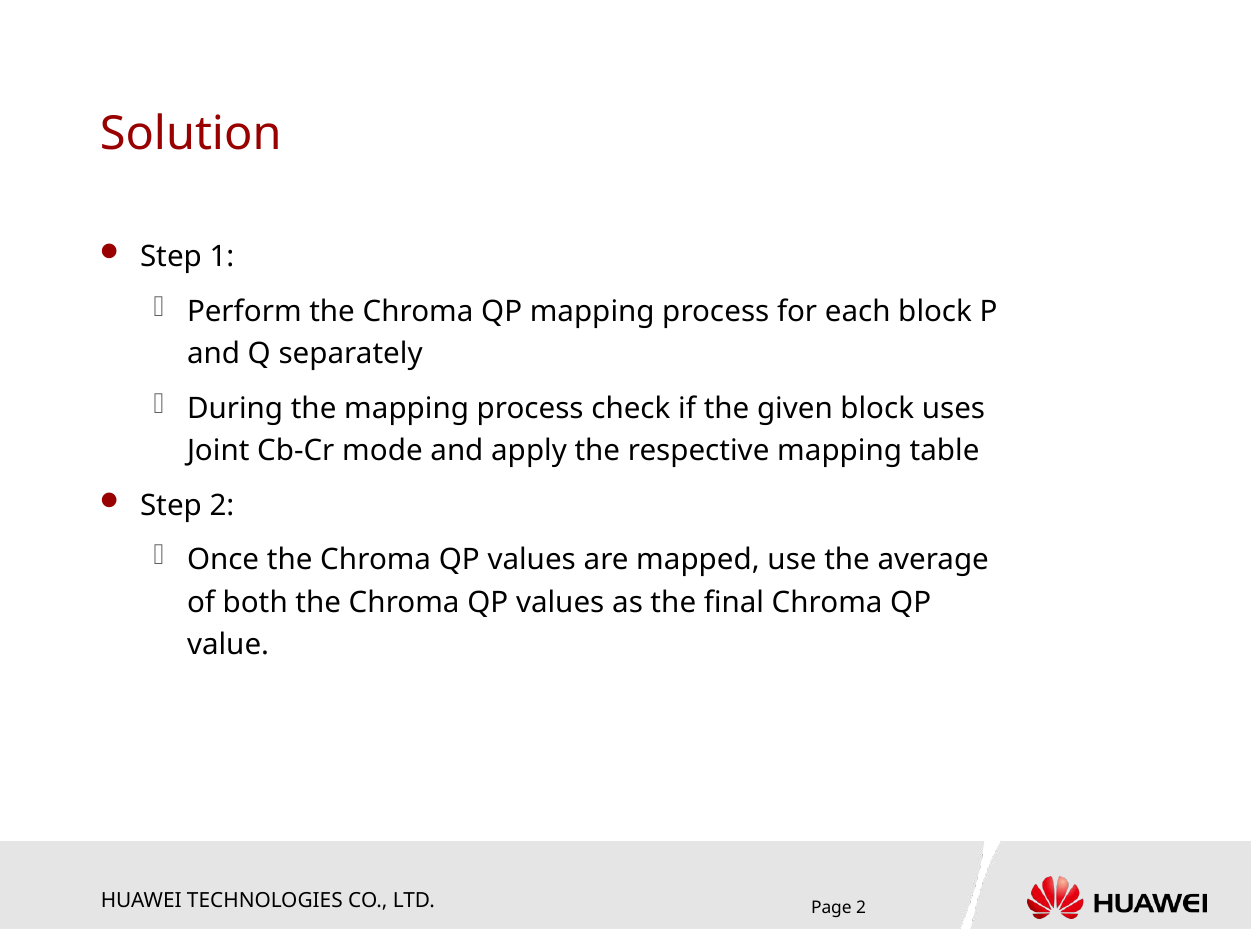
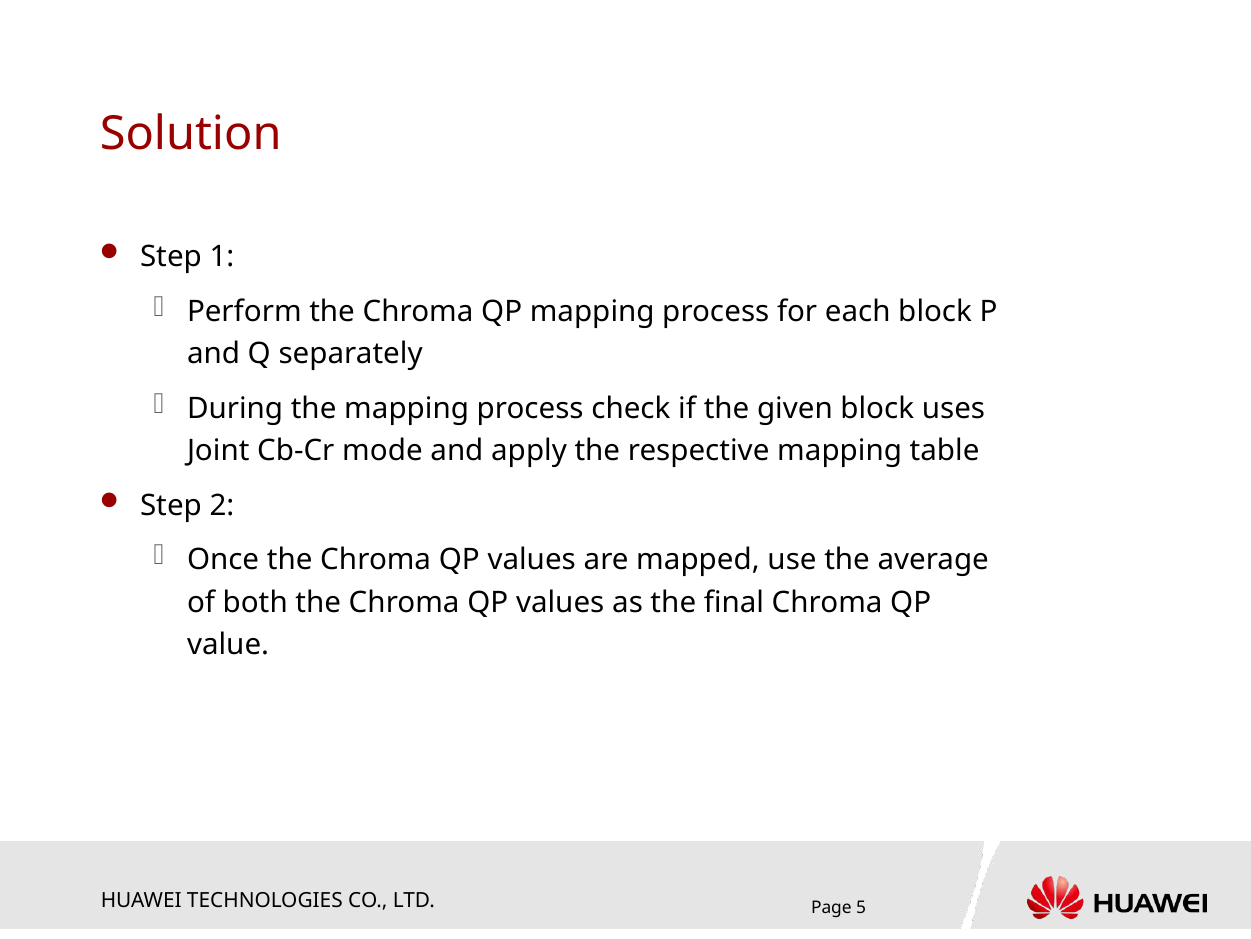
Page 2: 2 -> 5 (861, 907)
